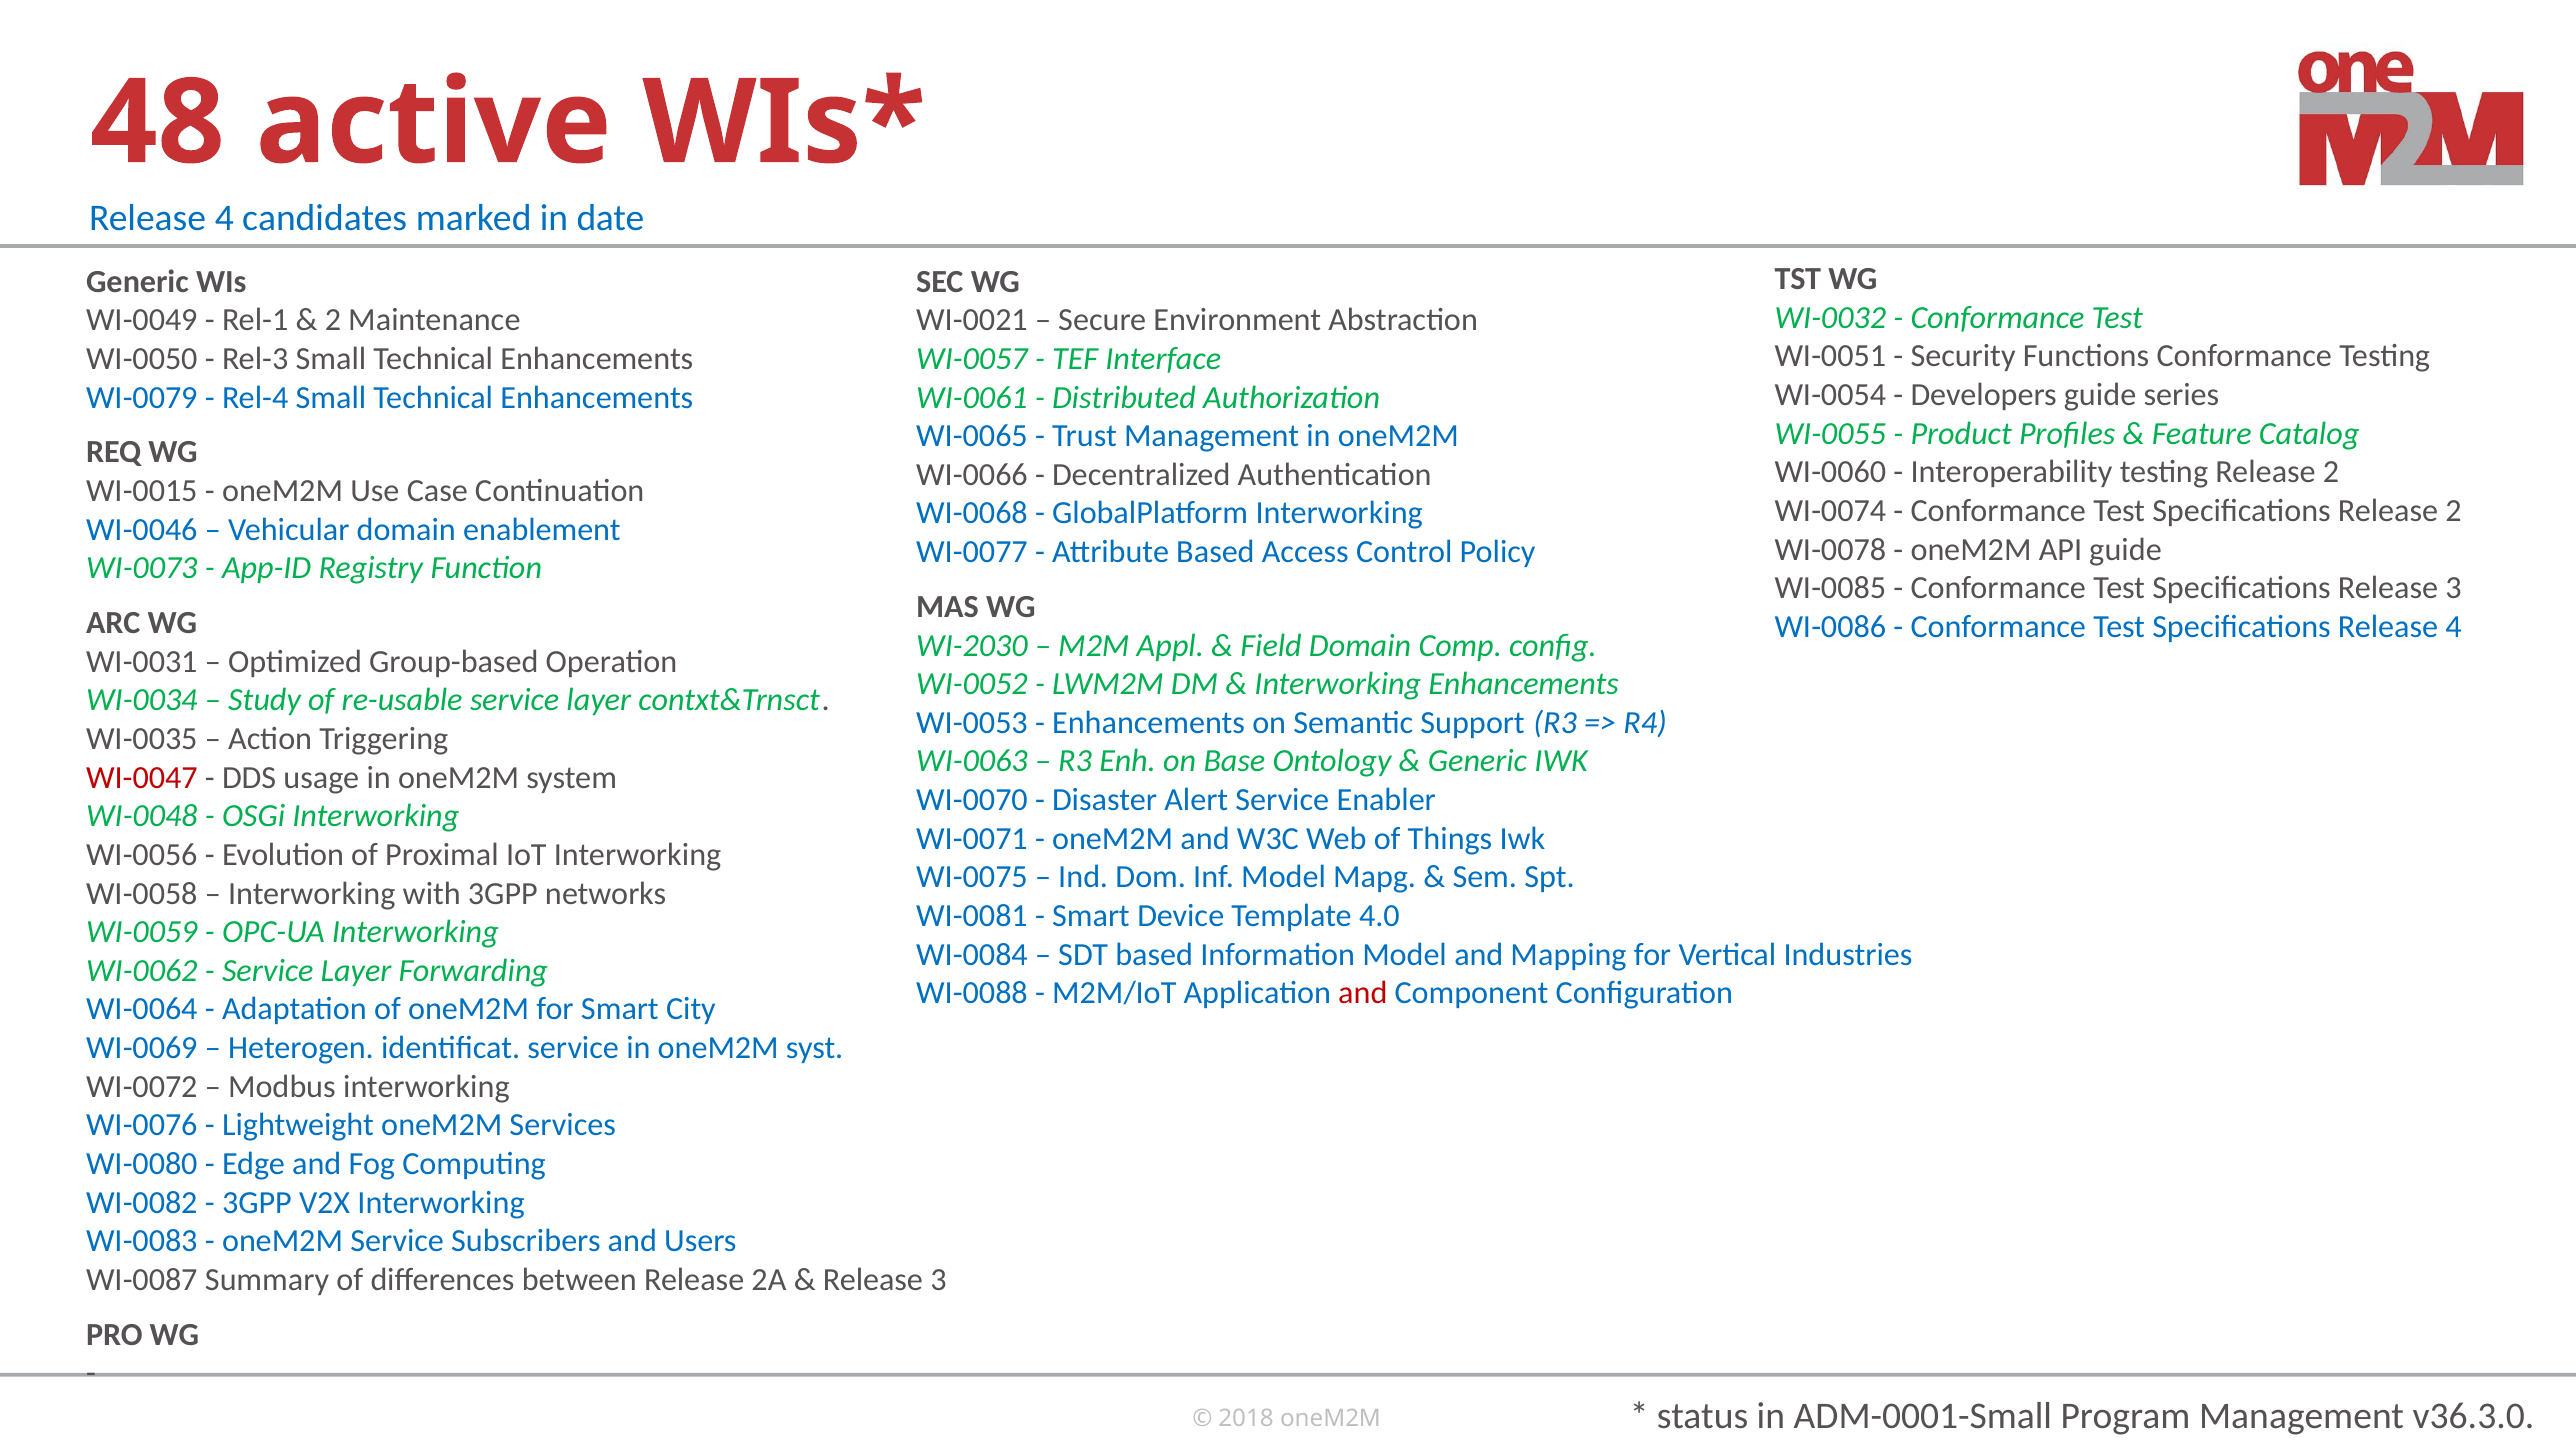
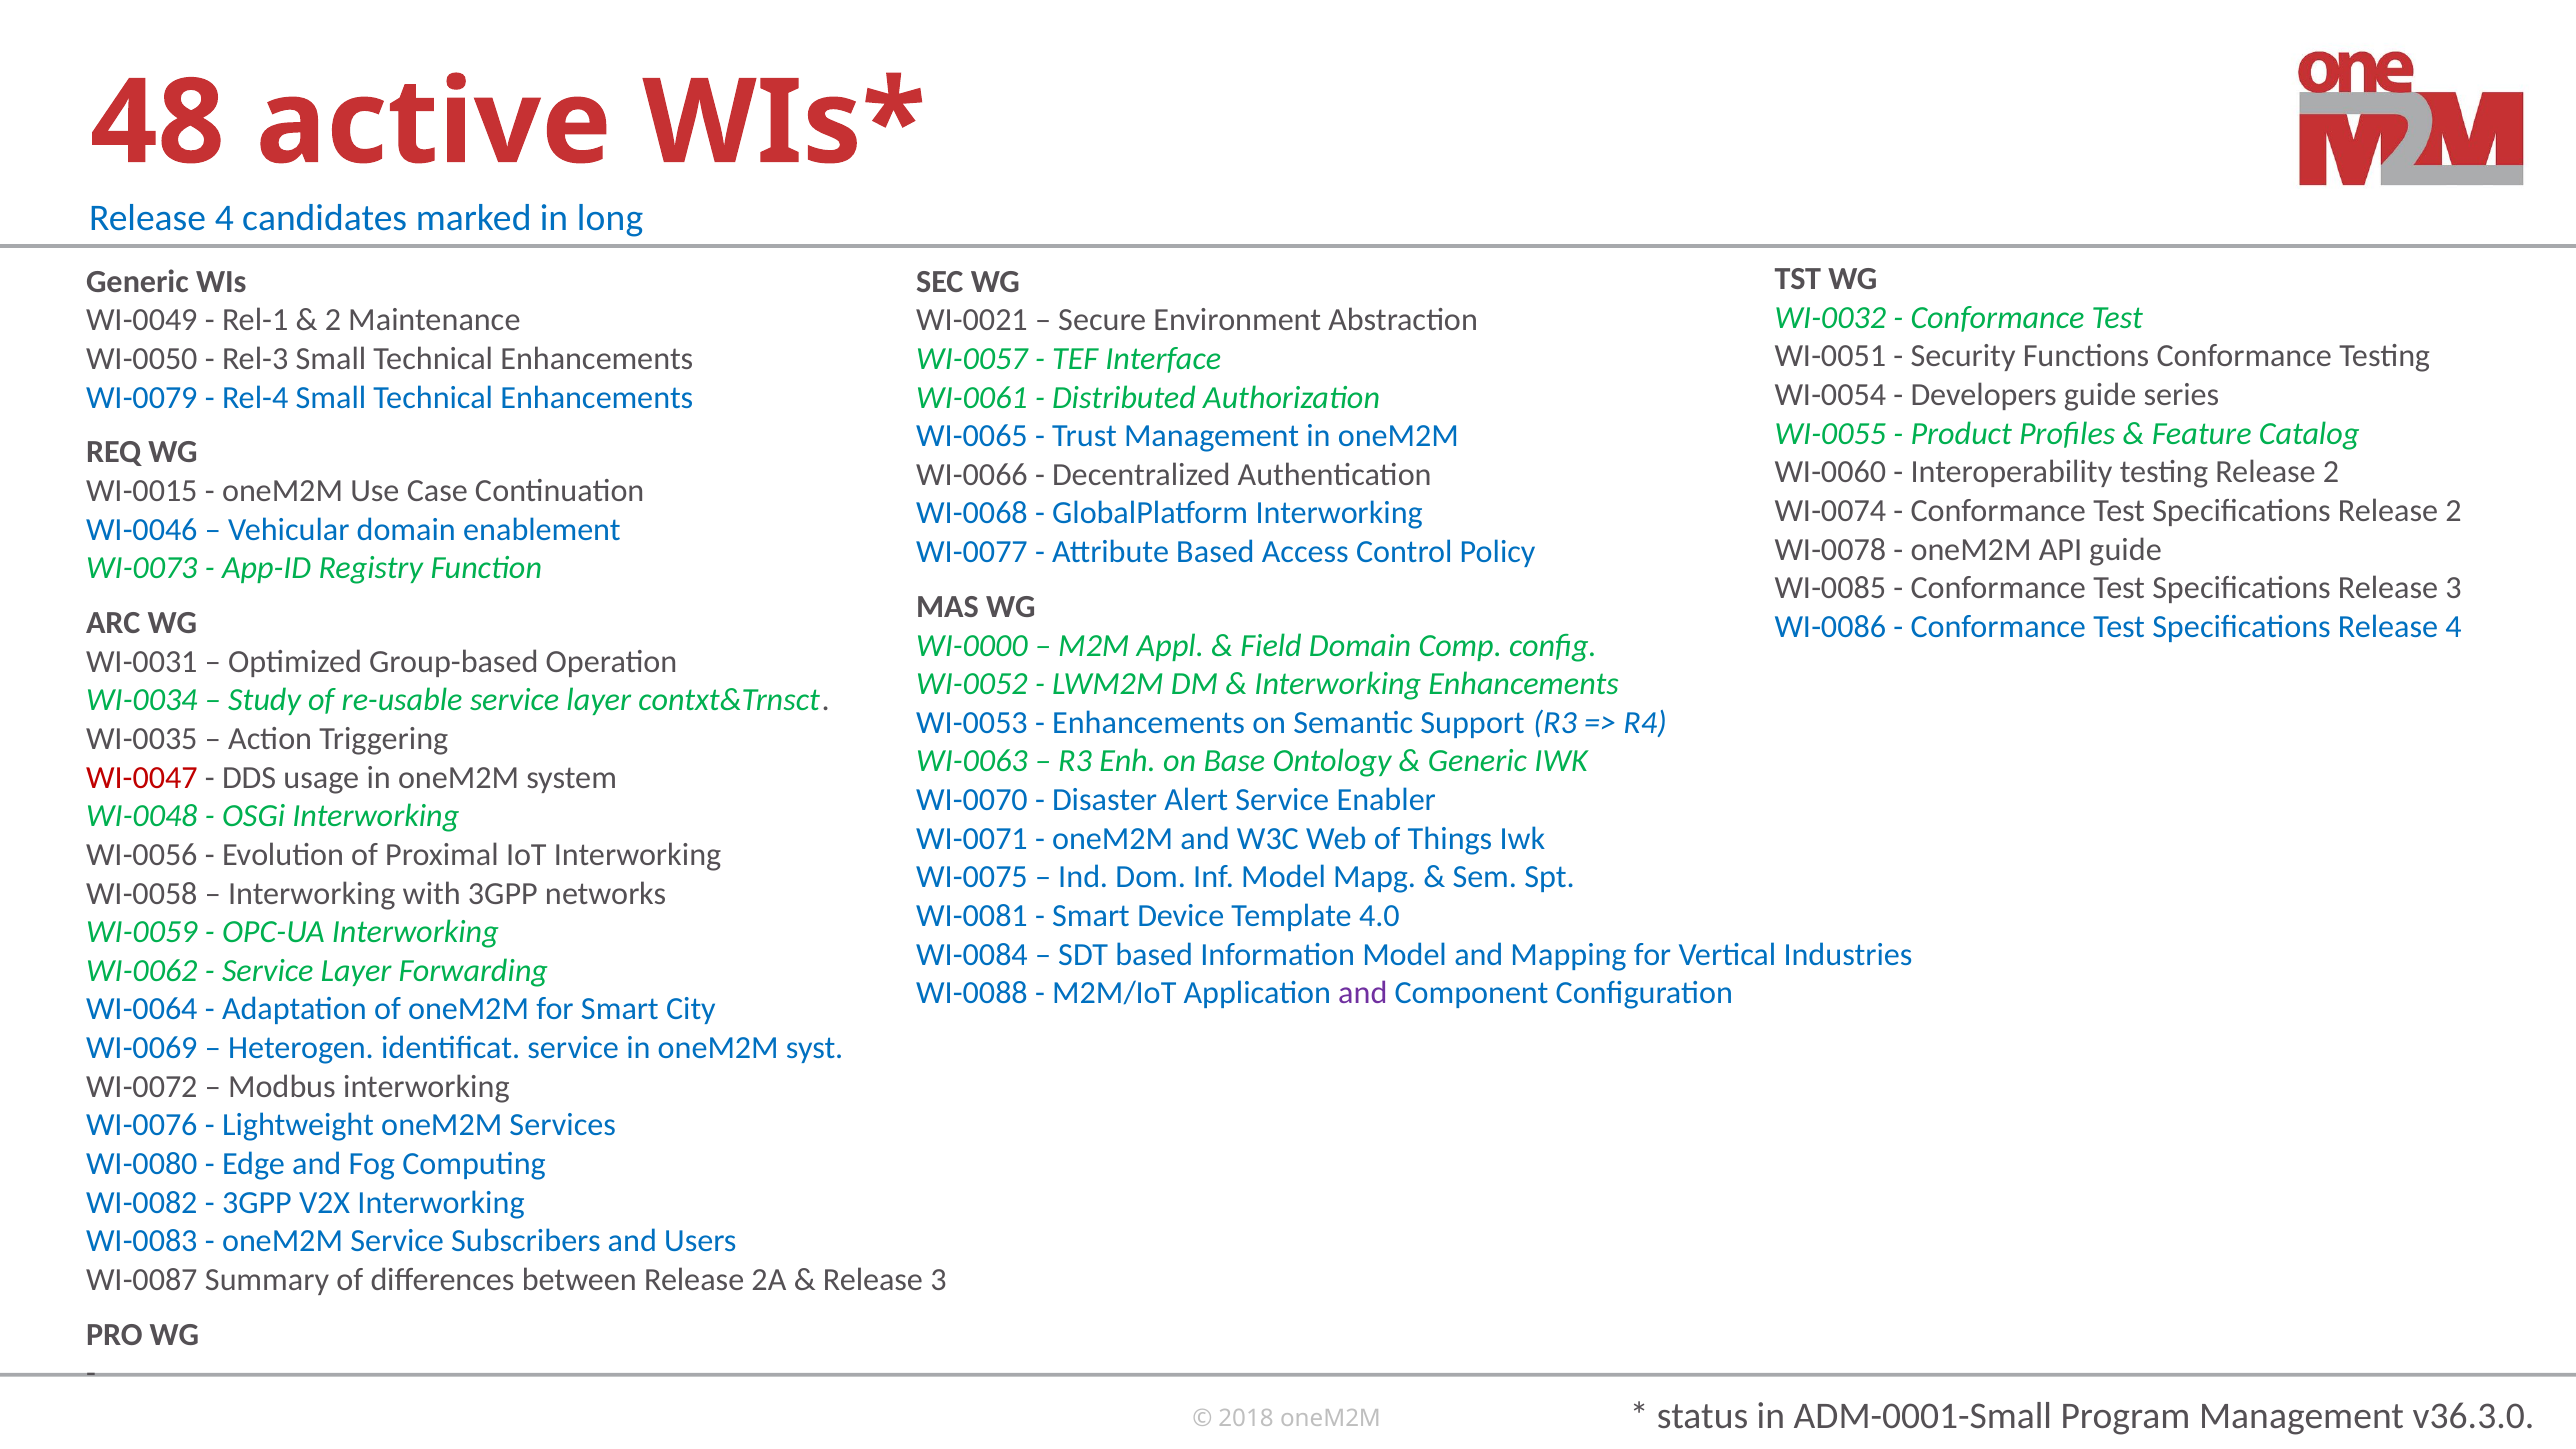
date: date -> long (610, 218)
WI-2030: WI-2030 -> WI-0000 (972, 645)
and colour: red -> purple (1363, 993)
